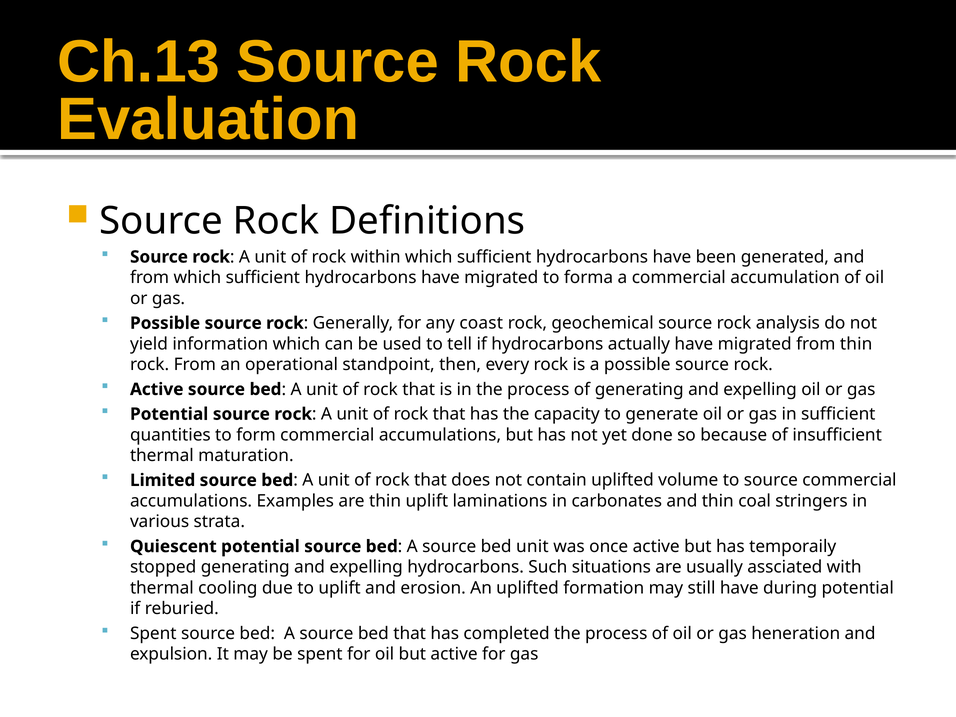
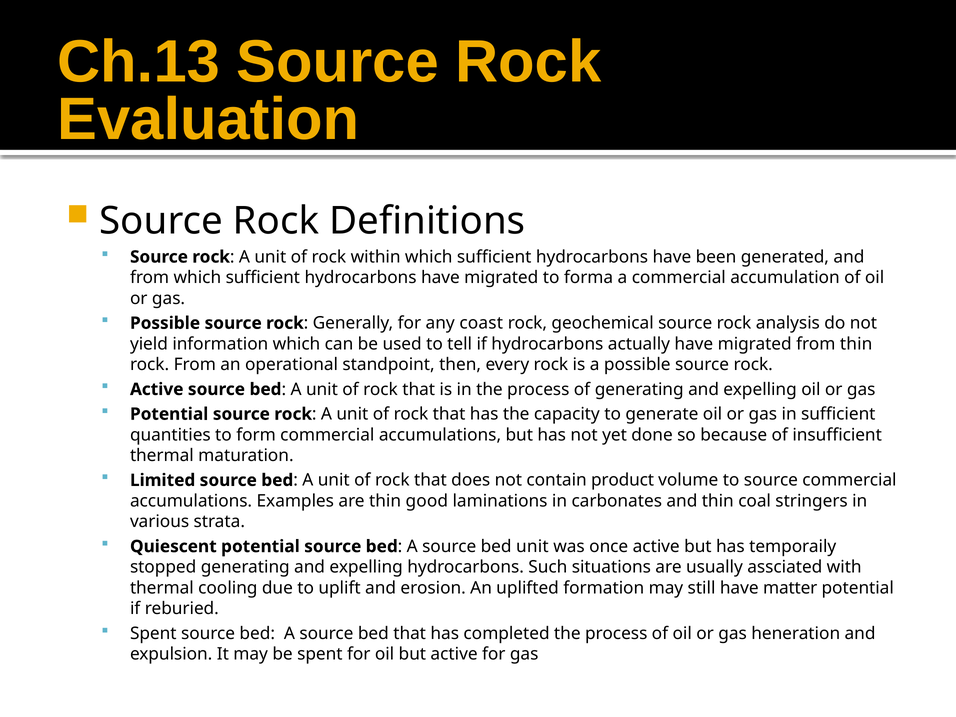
contain uplifted: uplifted -> product (623, 480)
thin uplift: uplift -> good (427, 501)
during: during -> matter (790, 588)
